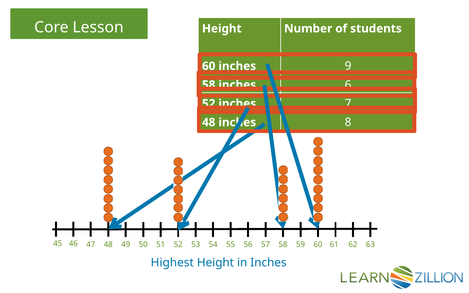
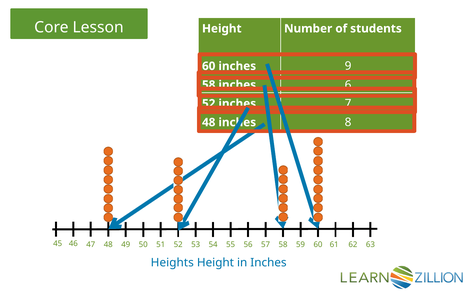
Highest: Highest -> Heights (172, 263)
